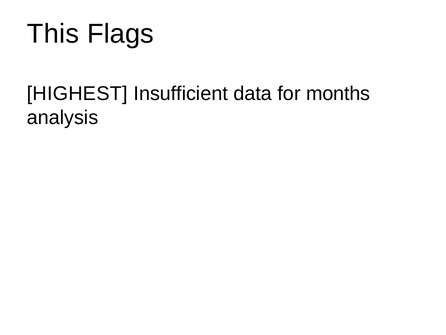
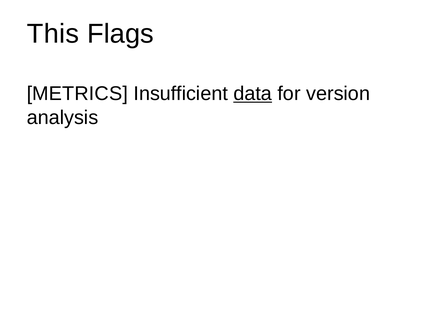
HIGHEST: HIGHEST -> METRICS (77, 94)
data underline: none -> present (253, 94)
months: months -> version (338, 94)
